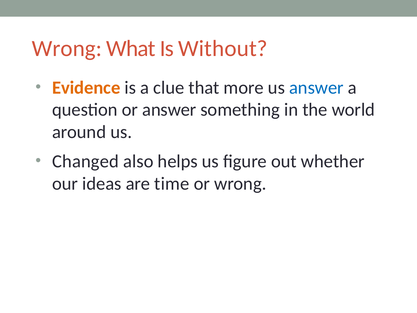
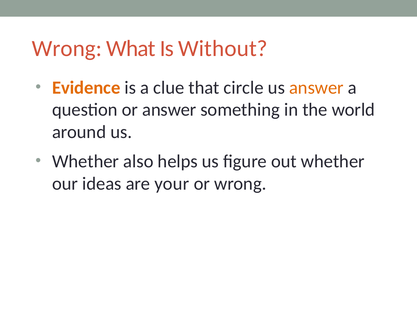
more: more -> circle (244, 87)
answer colour: blue -> orange (316, 87)
Changed: Changed -> Whether (86, 161)
time: time -> your (172, 183)
